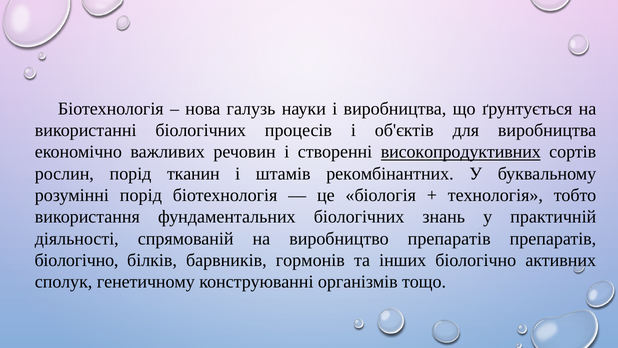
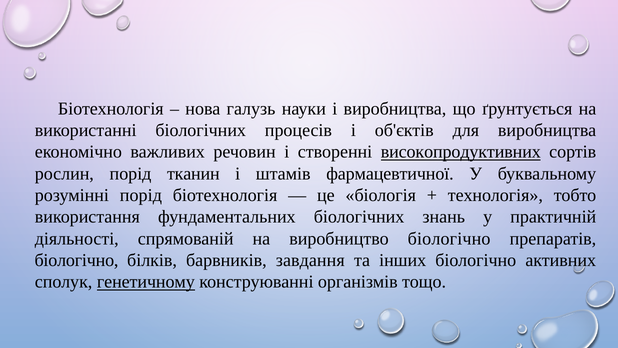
рекомбінантних: рекомбінантних -> фармацевтичної (390, 174)
виробництво препаратів: препаратів -> біологічно (449, 238)
гормонів: гормонів -> завдання (310, 260)
генетичному underline: none -> present (146, 282)
